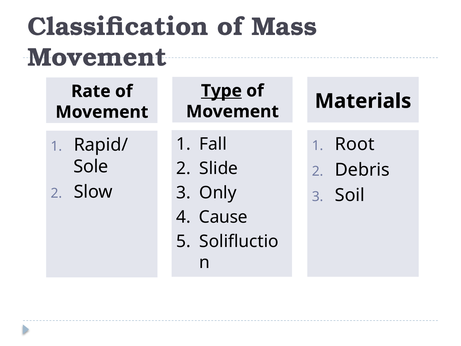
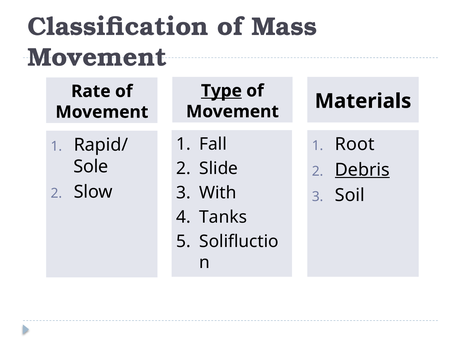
Debris underline: none -> present (362, 170)
Only: Only -> With (218, 193)
Cause: Cause -> Tanks (223, 217)
